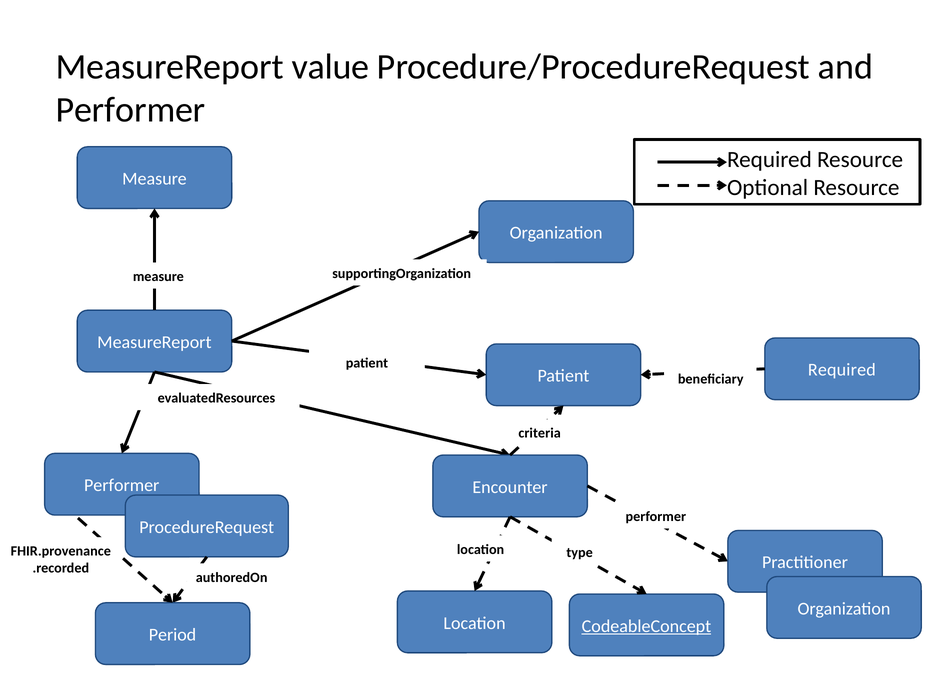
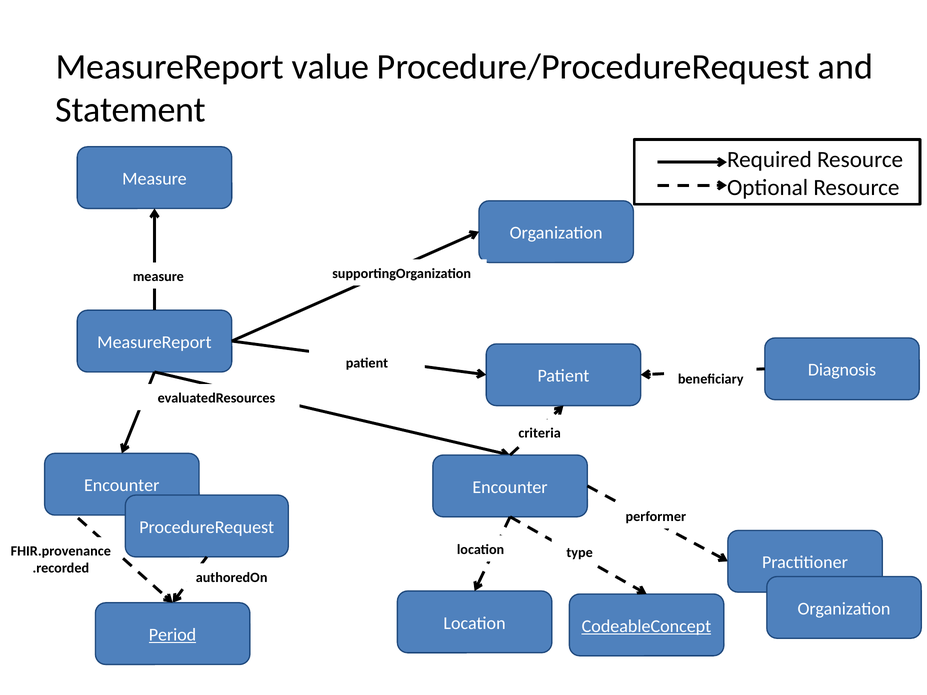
Performer: Performer -> Statement (131, 110)
Required: Required -> Diagnosis (842, 370)
Performer: Performer -> Encounter (122, 486)
Period underline: none -> present (173, 635)
